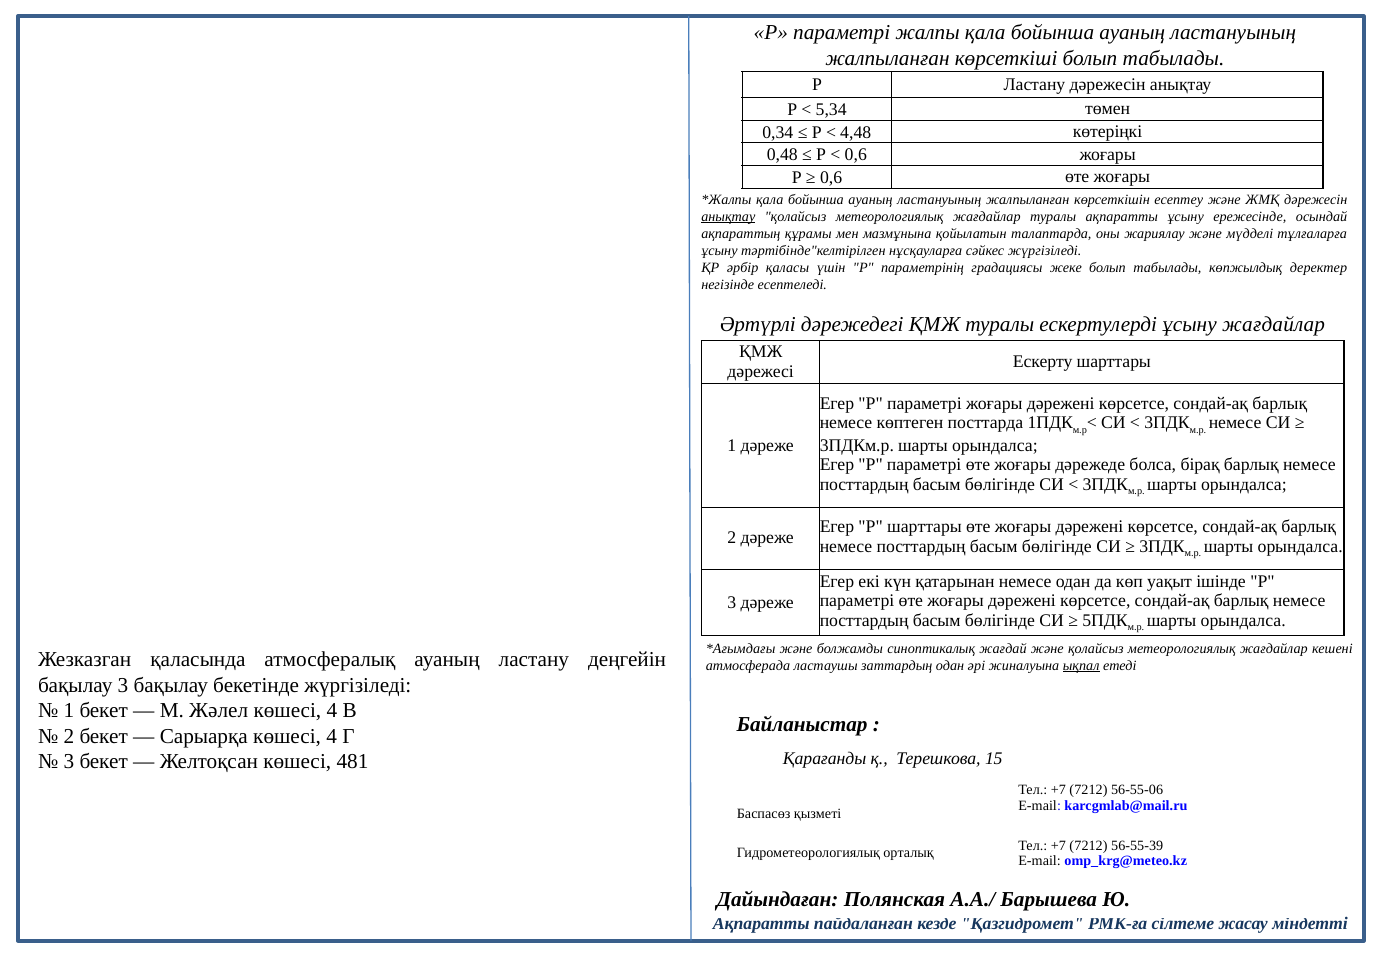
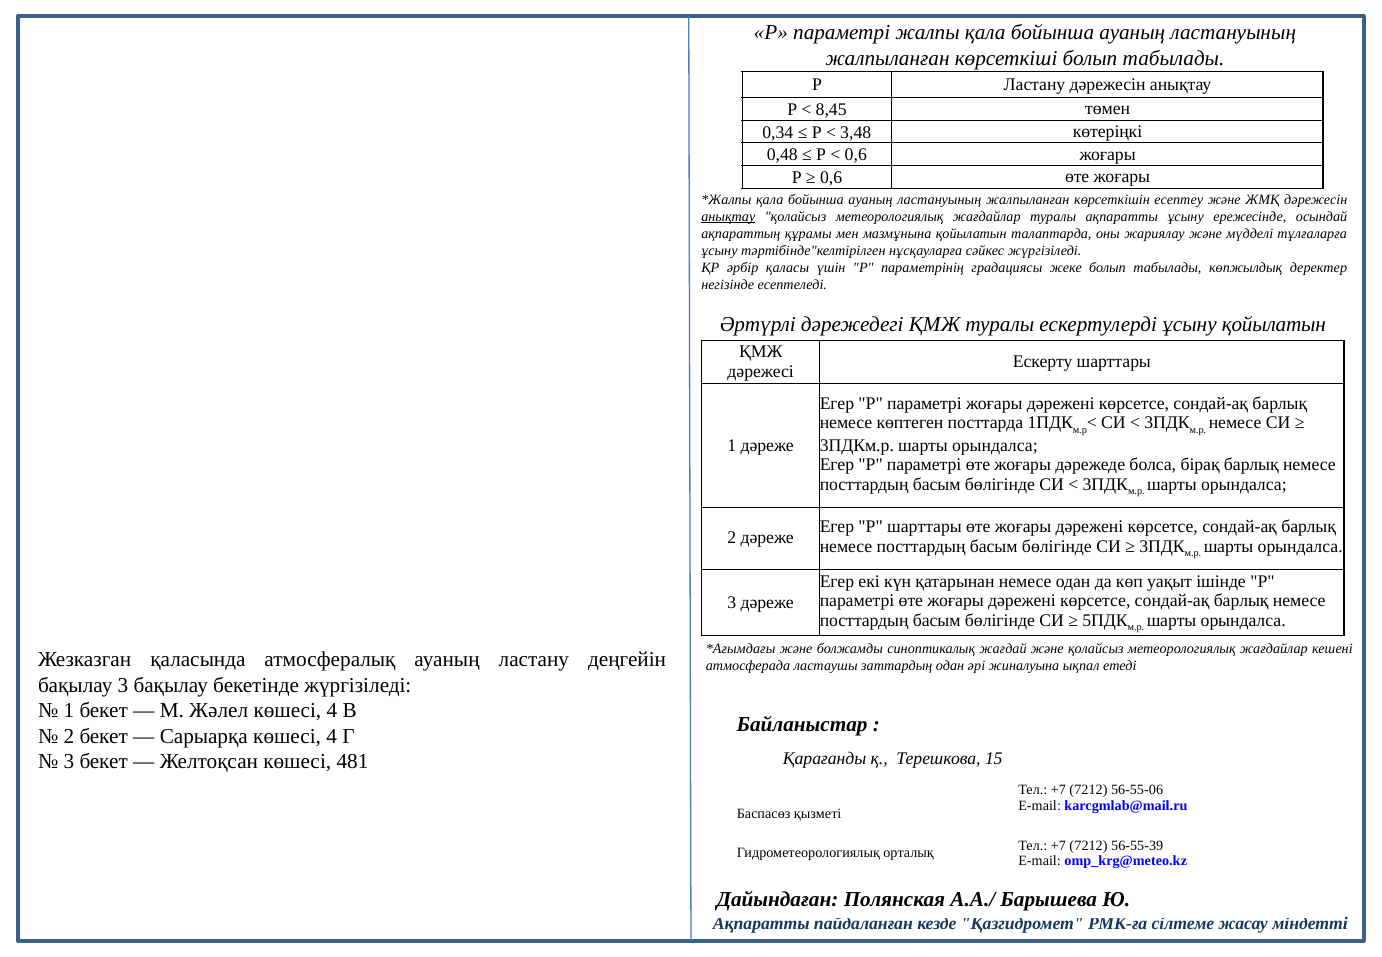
5,34: 5,34 -> 8,45 (831, 109)
4,48: 4,48 -> 3,48 (856, 132)
ұсыну жағдайлар: жағдайлар -> қойылатын (1274, 325)
ықпал underline: present -> none (1081, 665)
